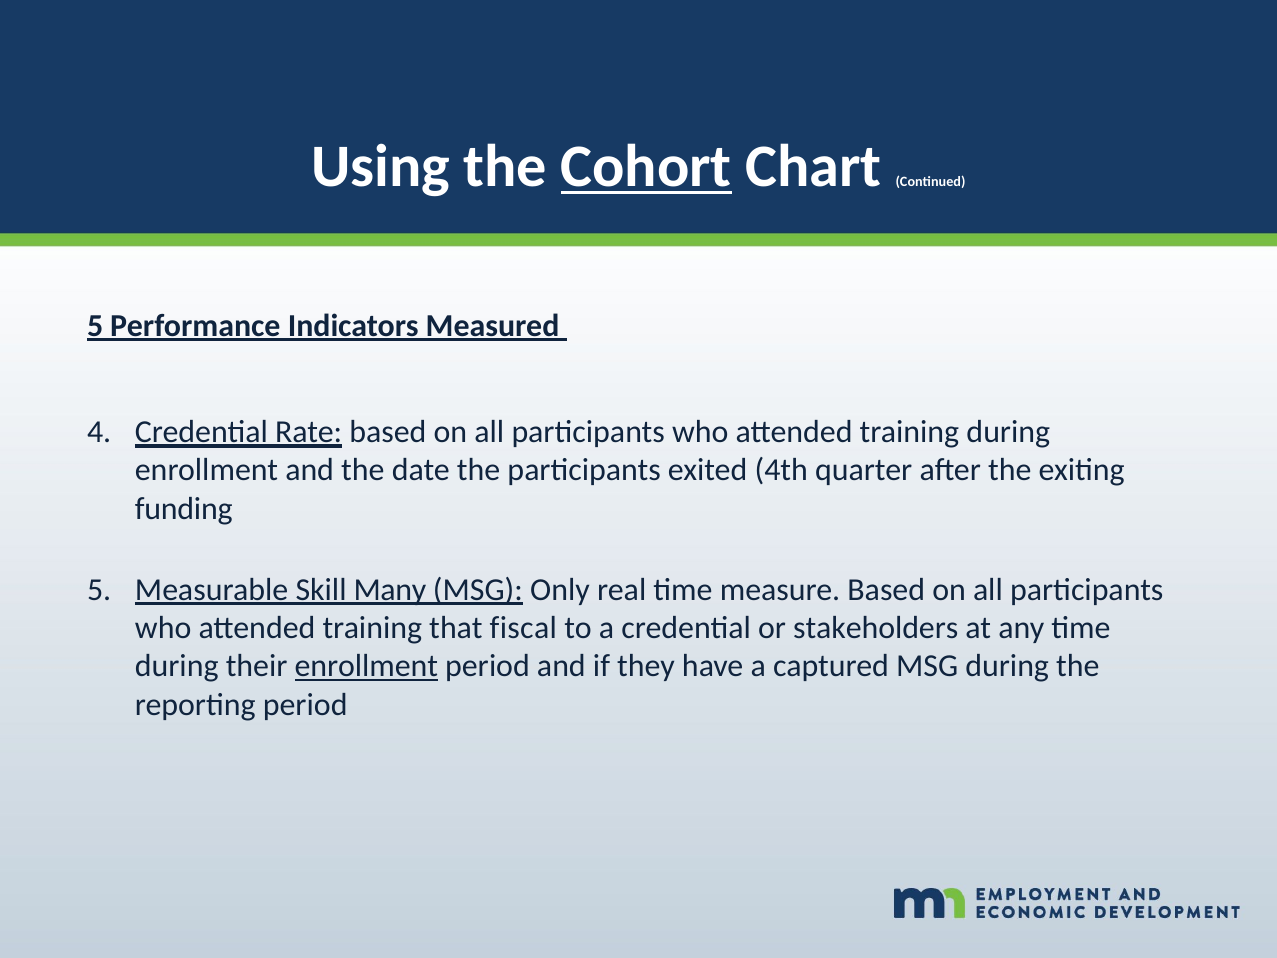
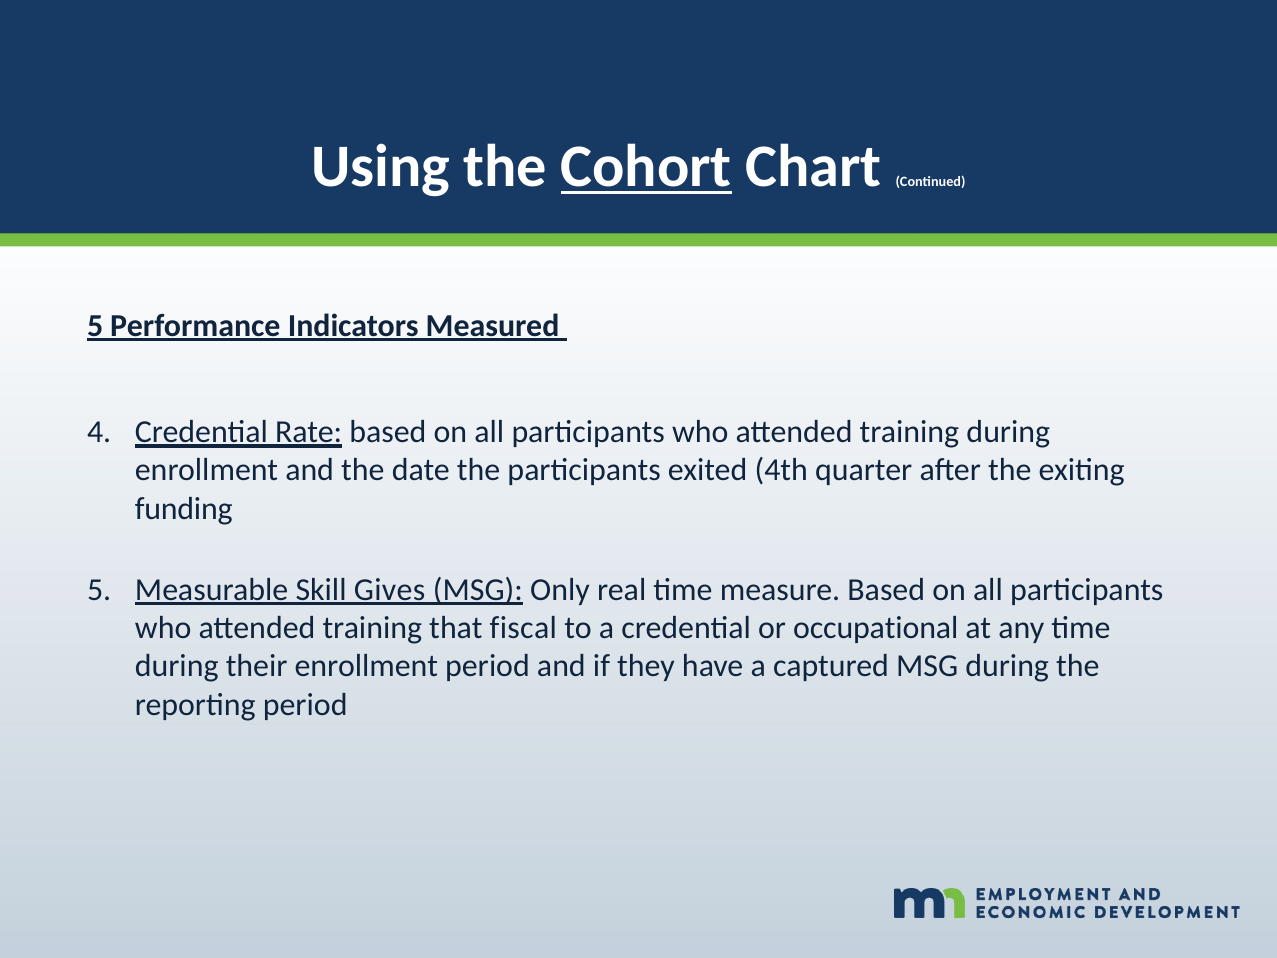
Many: Many -> Gives (390, 589)
stakeholders: stakeholders -> occupational (876, 628)
enrollment underline: present -> none (366, 666)
